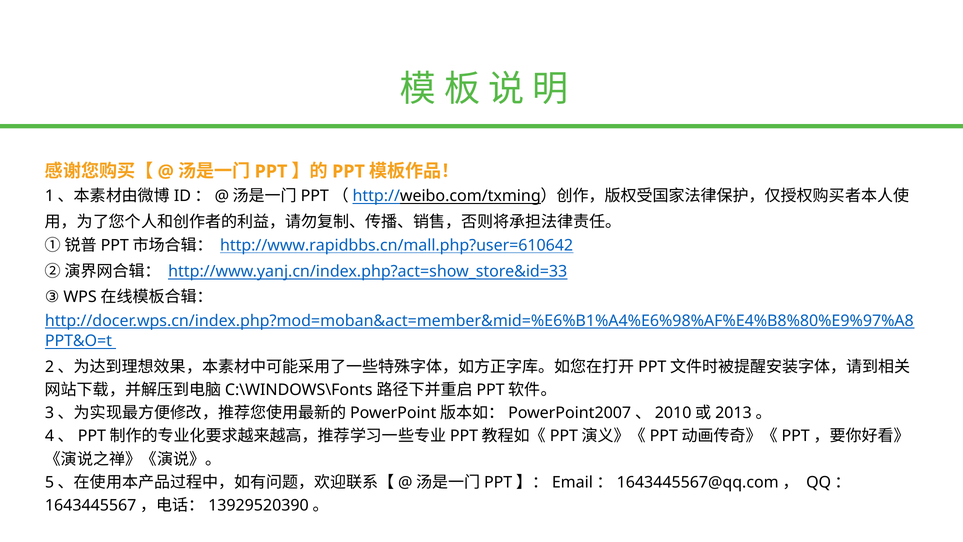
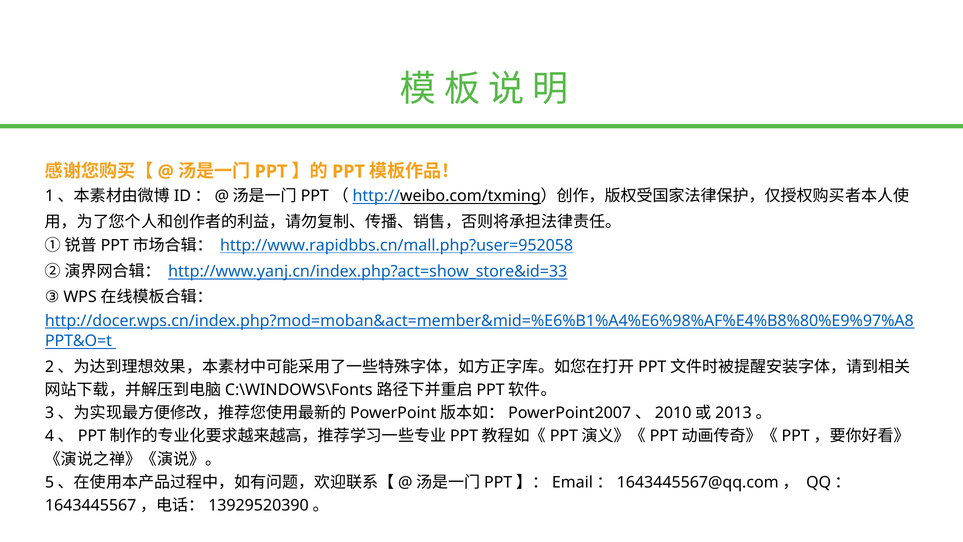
http://www.rapidbbs.cn/mall.php?user=610642: http://www.rapidbbs.cn/mall.php?user=610642 -> http://www.rapidbbs.cn/mall.php?user=952058 (397, 245)
